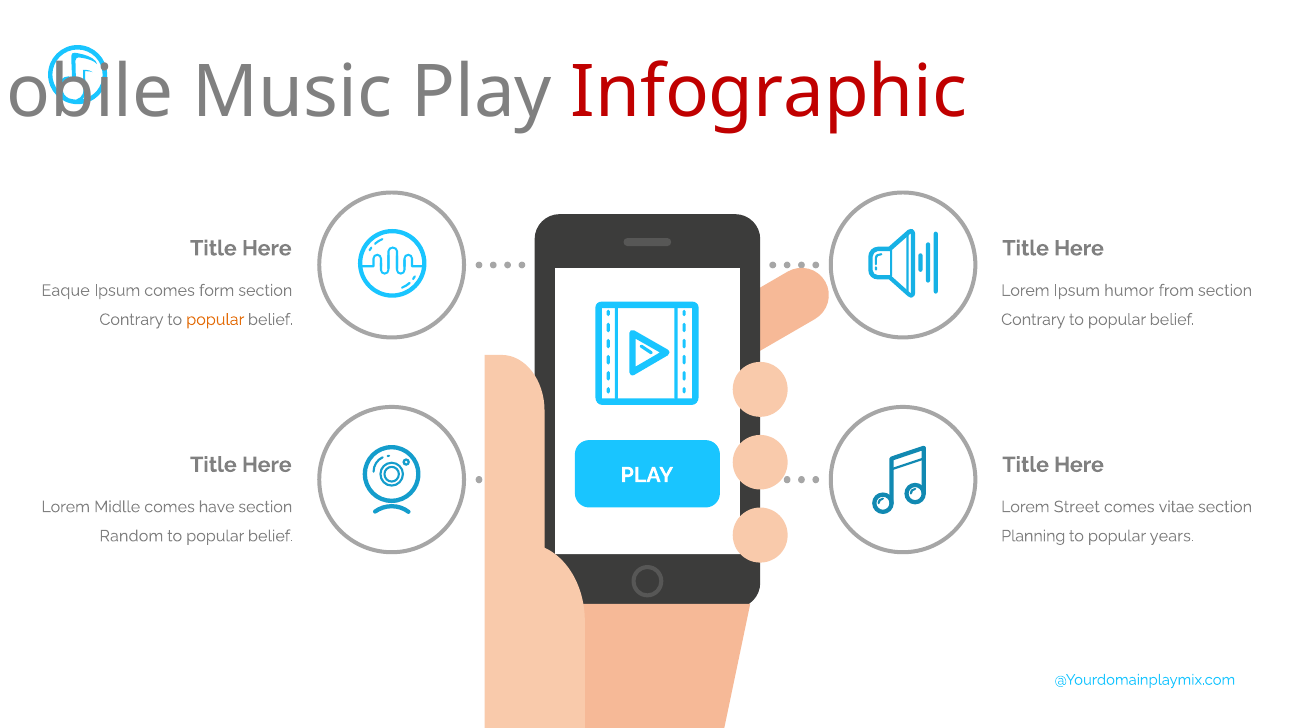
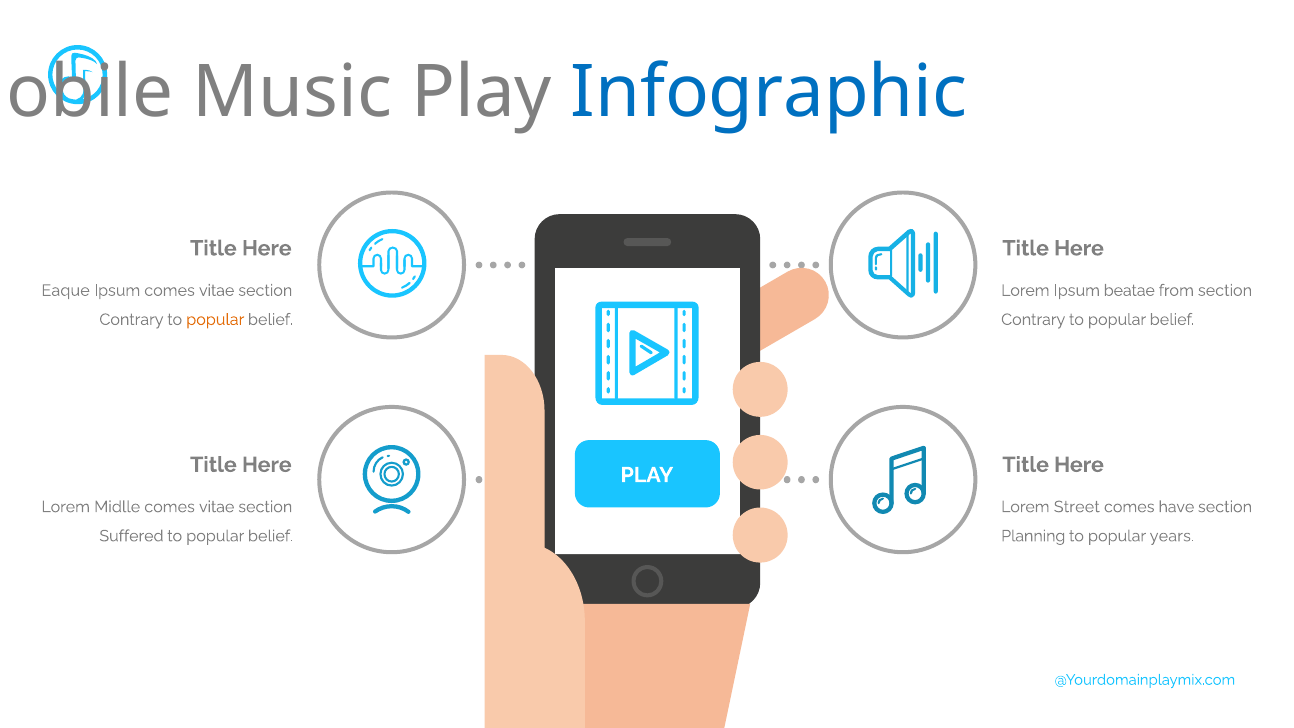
Infographic colour: red -> blue (769, 92)
Ipsum comes form: form -> vitae (217, 290)
humor: humor -> beatae (1129, 290)
have: have -> vitae (217, 507)
vitae: vitae -> have (1176, 507)
Random: Random -> Suffered (131, 536)
